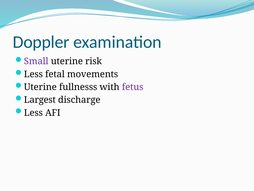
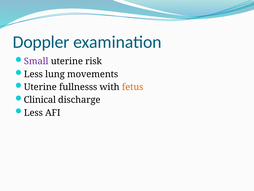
fetal: fetal -> lung (55, 74)
fetus colour: purple -> orange (133, 87)
Largest: Largest -> Clinical (40, 100)
